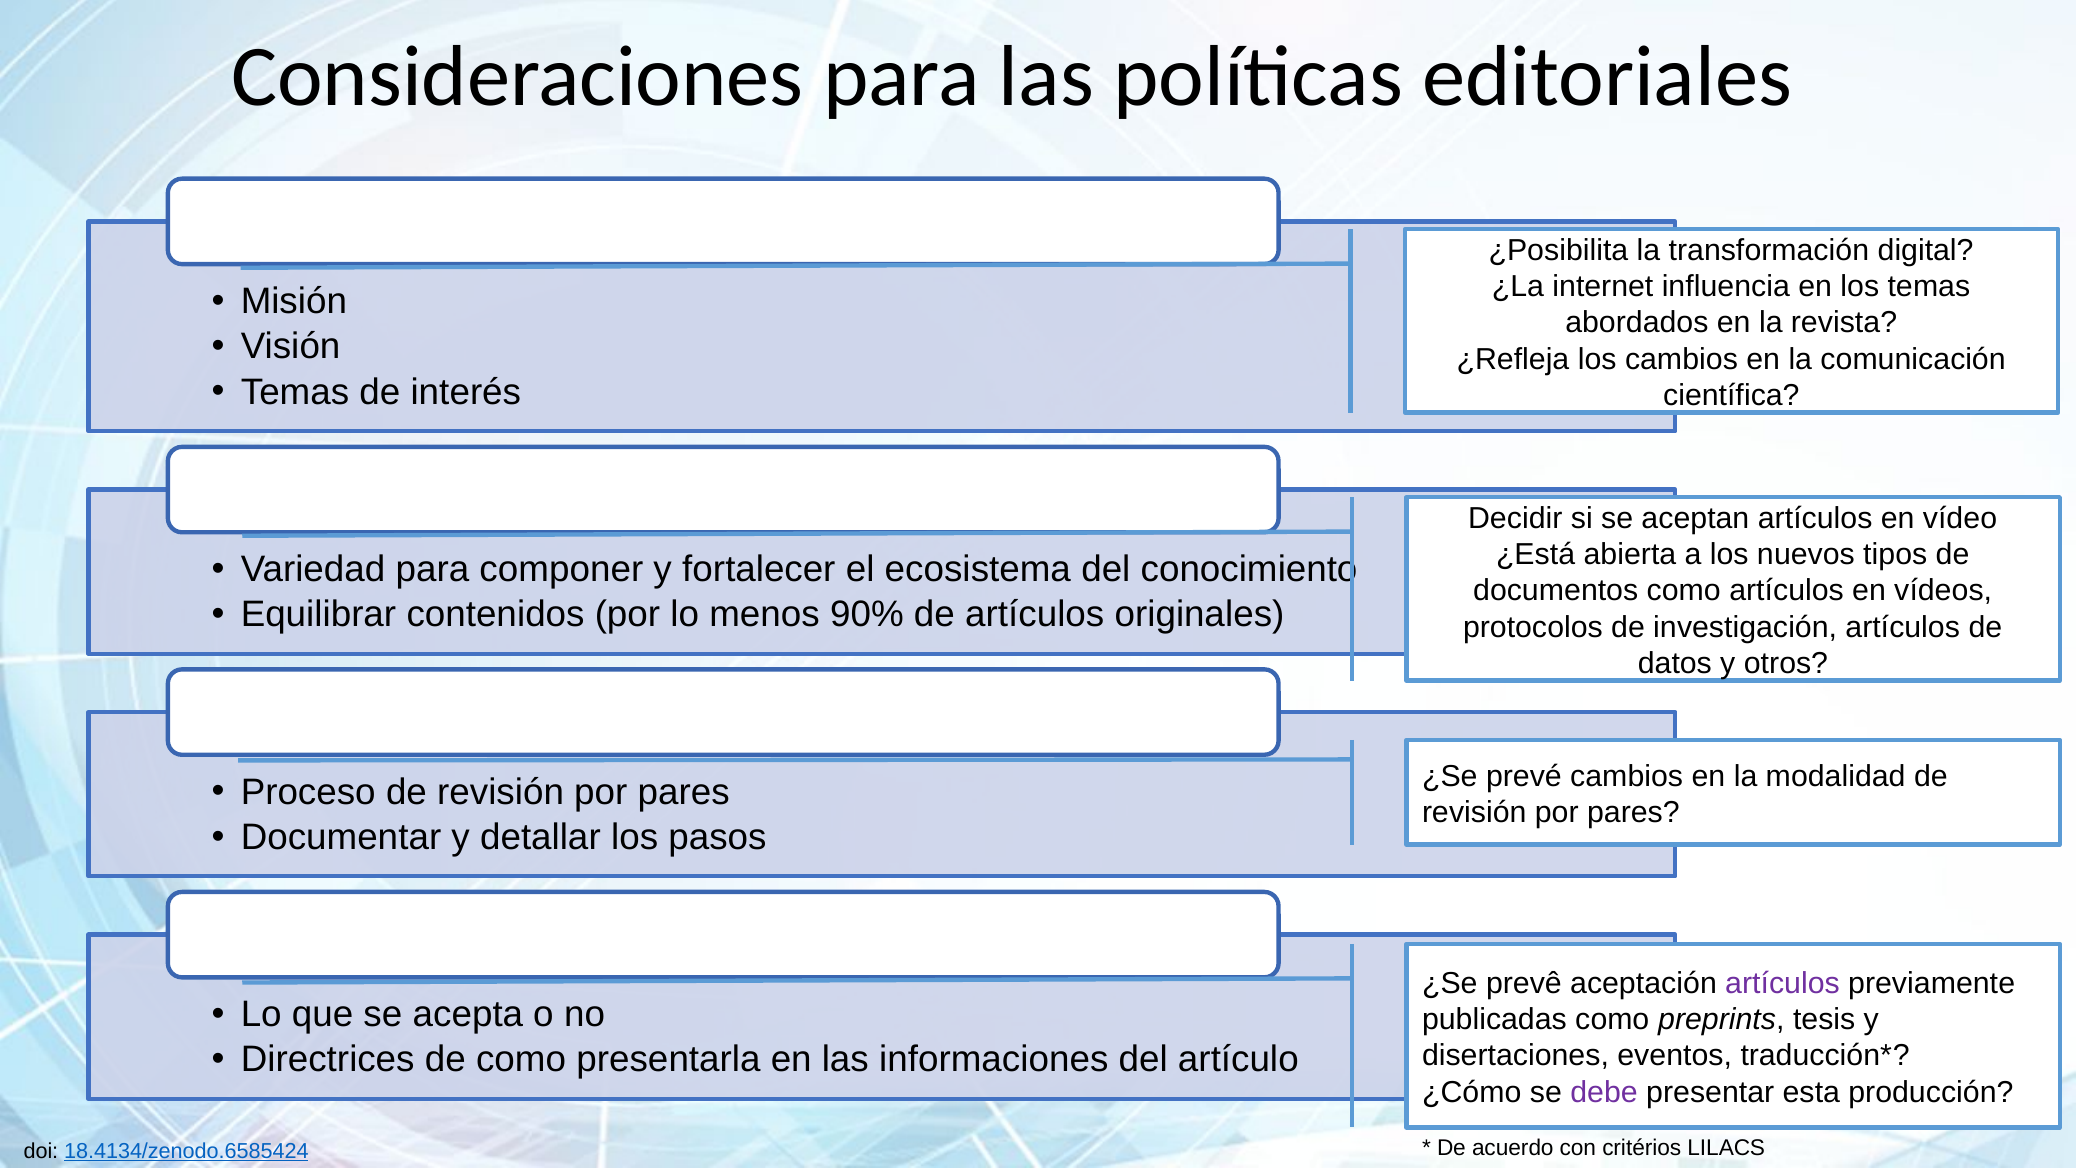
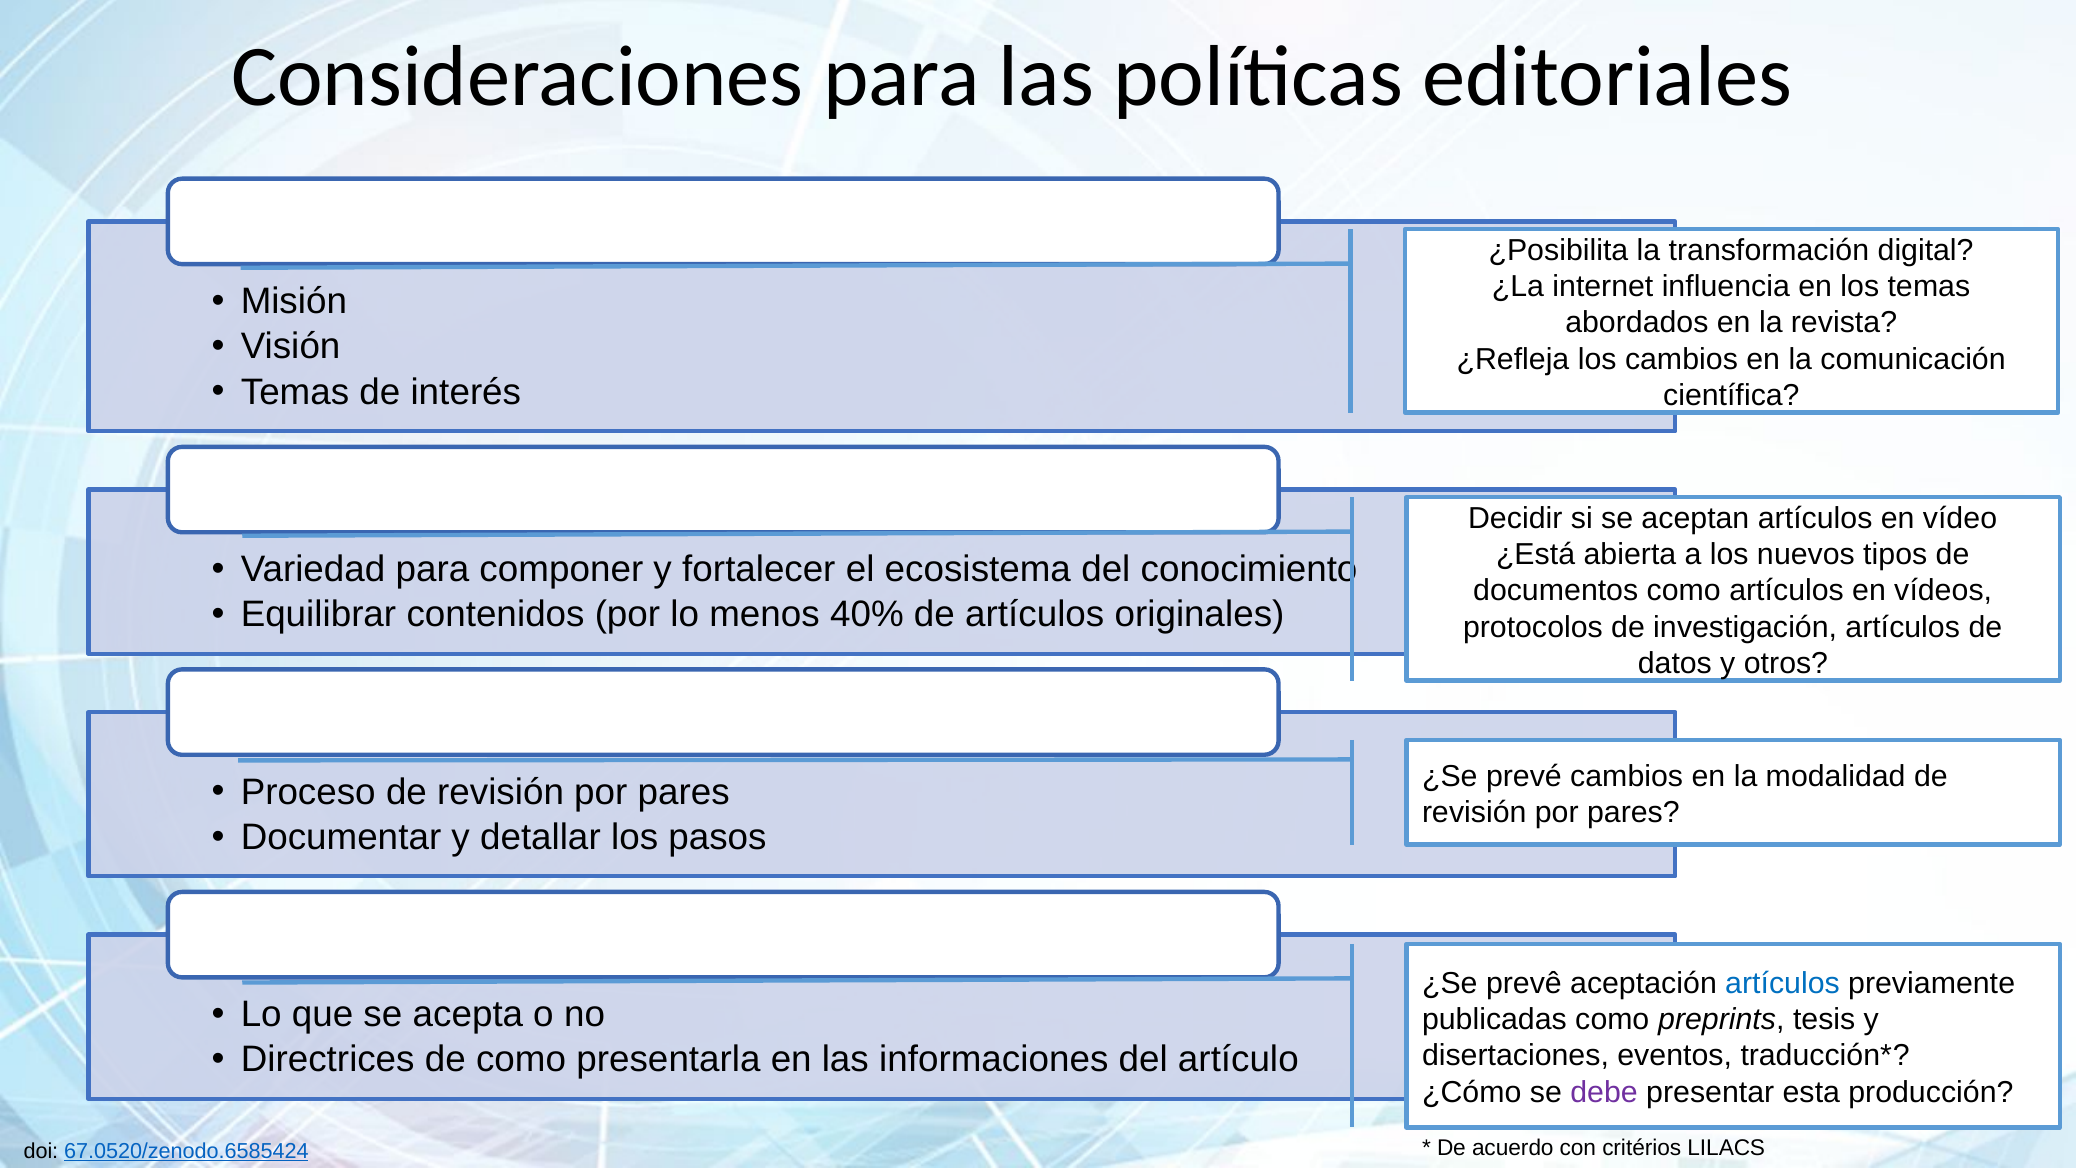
90%: 90% -> 40% (867, 615)
artículos colour: purple -> blue (1783, 983)
18.4134/zenodo.6585424: 18.4134/zenodo.6585424 -> 67.0520/zenodo.6585424 (186, 1151)
